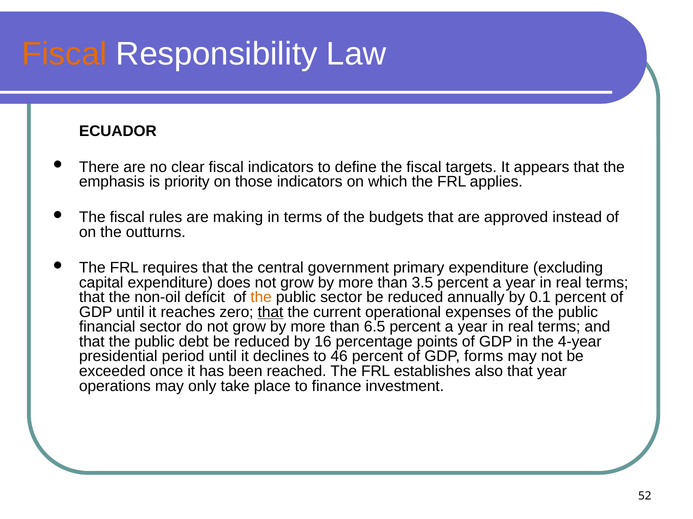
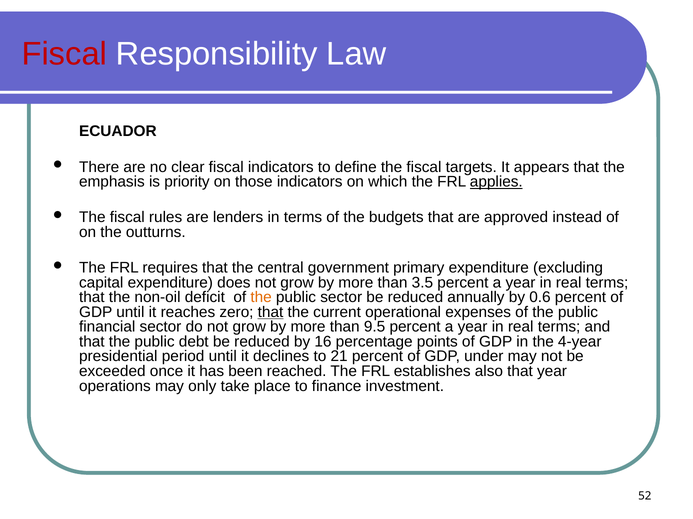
Fiscal colour: orange -> red (64, 54)
applies underline: none -> present (496, 182)
making: making -> lenders (238, 218)
0.1: 0.1 -> 0.6 (540, 298)
6.5: 6.5 -> 9.5 (375, 327)
46: 46 -> 21 (339, 357)
forms: forms -> under (484, 357)
